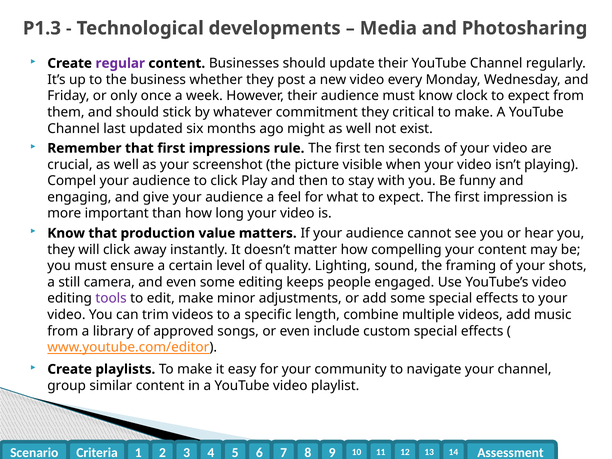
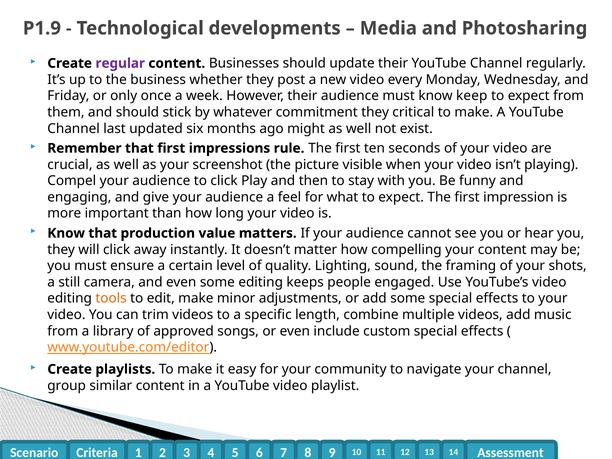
P1.3: P1.3 -> P1.9 (42, 28)
clock: clock -> keep (472, 96)
tools colour: purple -> orange (111, 298)
